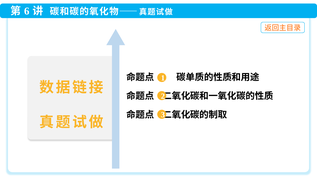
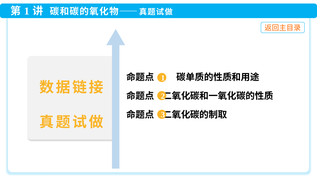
6: 6 -> 1 (27, 11)
